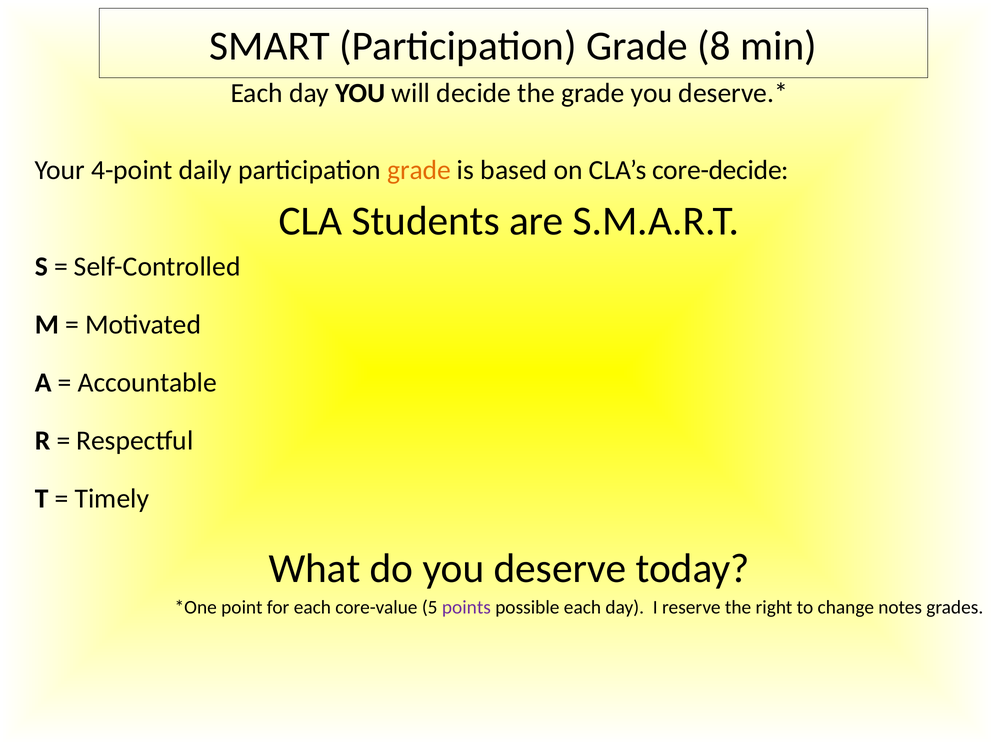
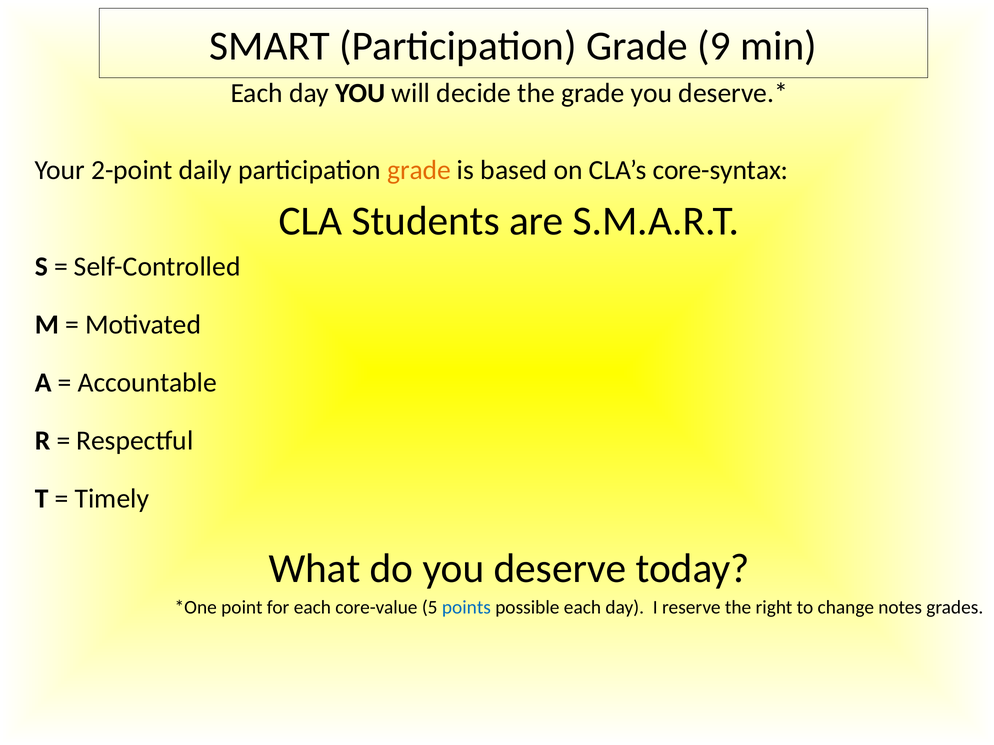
8: 8 -> 9 (714, 46)
4-point: 4-point -> 2-point (132, 170)
core-decide: core-decide -> core-syntax (720, 170)
points colour: purple -> blue (466, 608)
